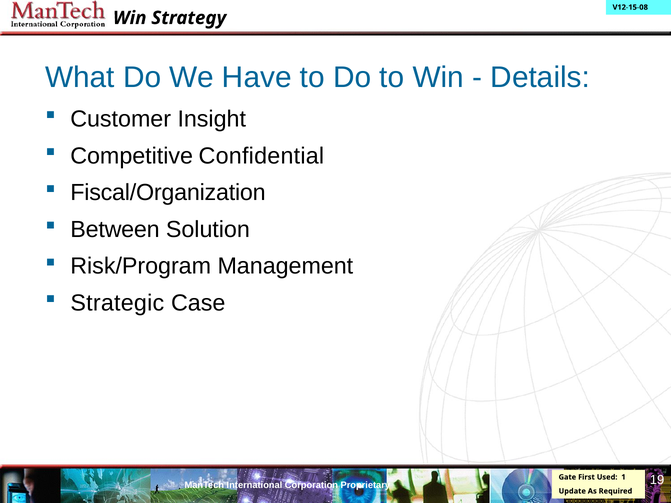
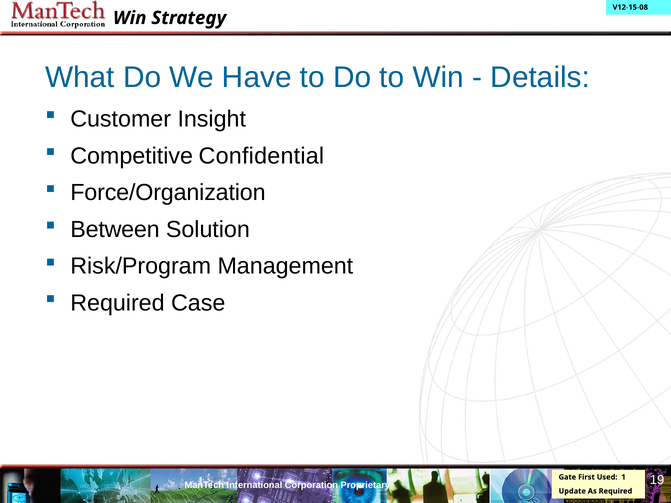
Fiscal/Organization: Fiscal/Organization -> Force/Organization (168, 193)
Strategic: Strategic -> Required (117, 303)
